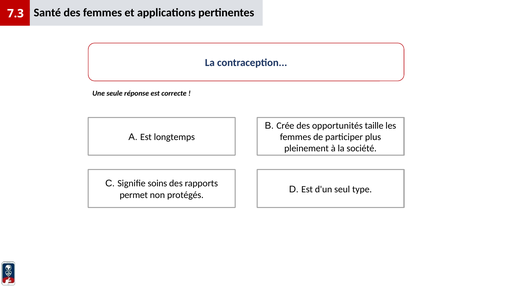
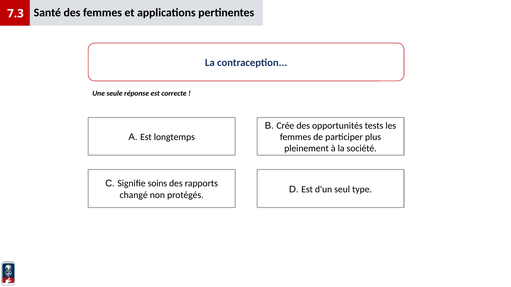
taille: taille -> tests (374, 126)
permet: permet -> changé (134, 195)
